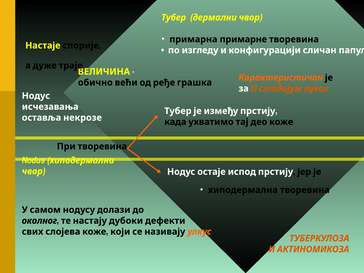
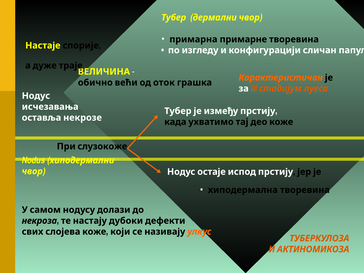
ређе: ређе -> оток (164, 83)
При творевина: творевина -> слузокоже (102, 146)
околног: околног -> некроза (39, 221)
